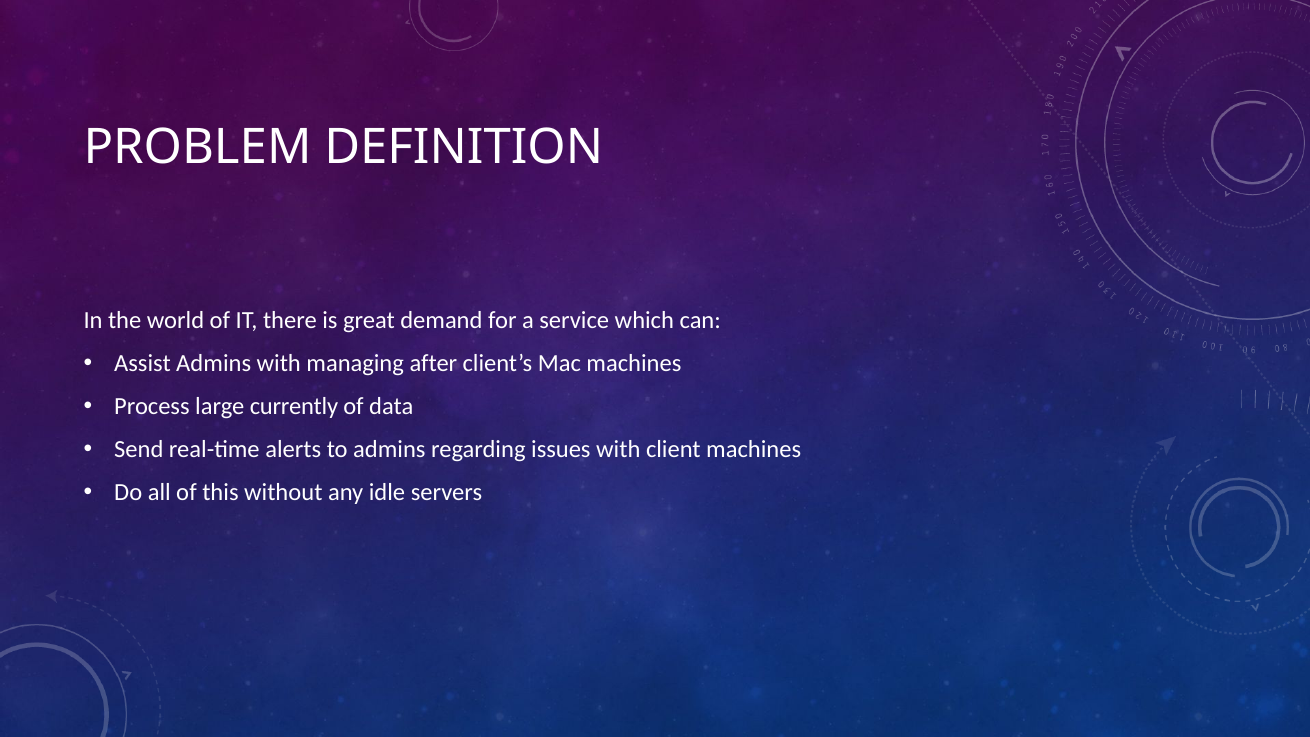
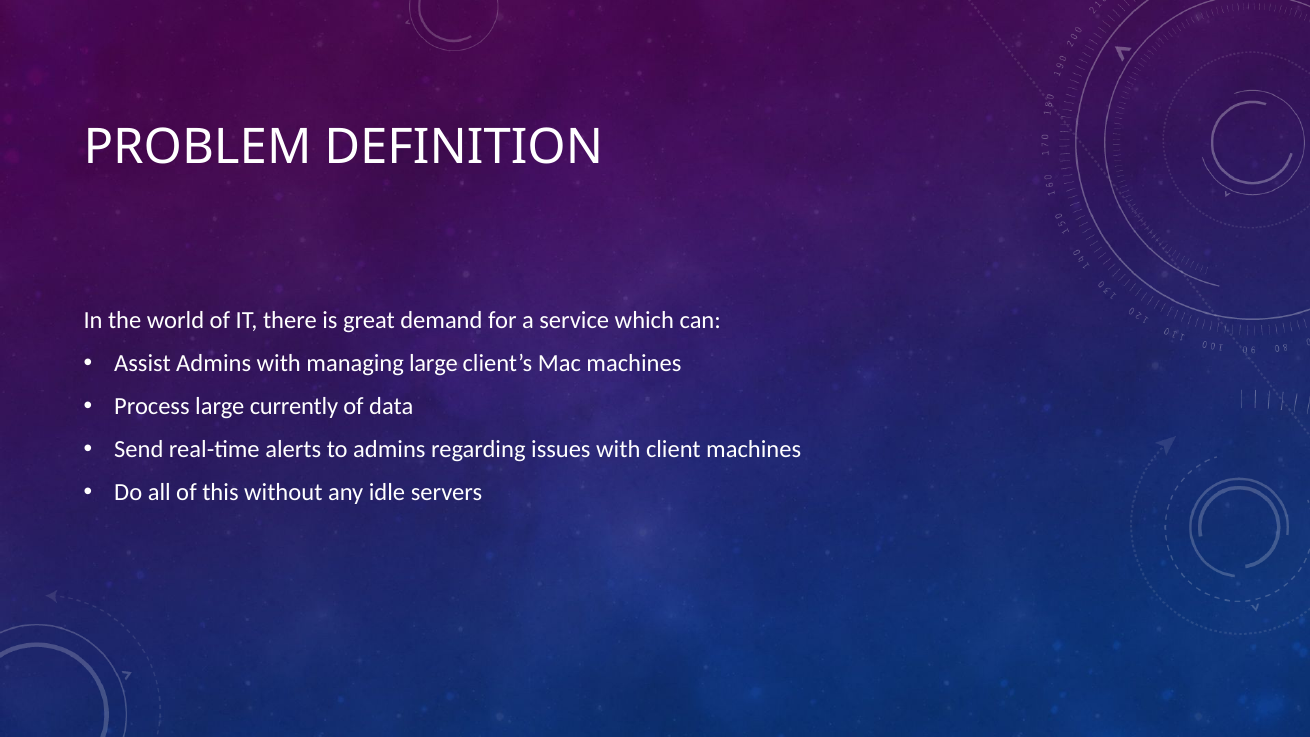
managing after: after -> large (433, 363)
